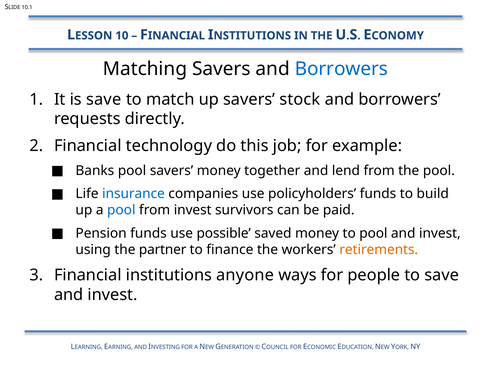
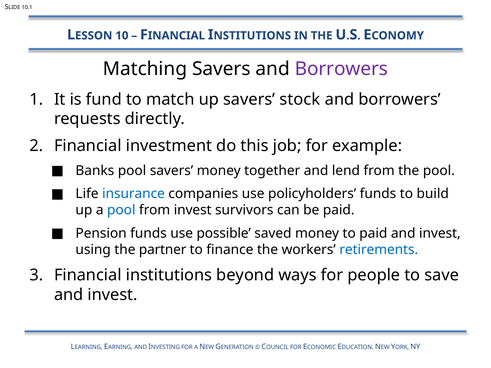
Borrowers colour: blue -> purple (341, 69)
is save: save -> fund (104, 99)
technology: technology -> investment (169, 146)
to pool: pool -> paid (373, 233)
retirements colour: orange -> blue (379, 250)
anyone: anyone -> beyond (245, 275)
